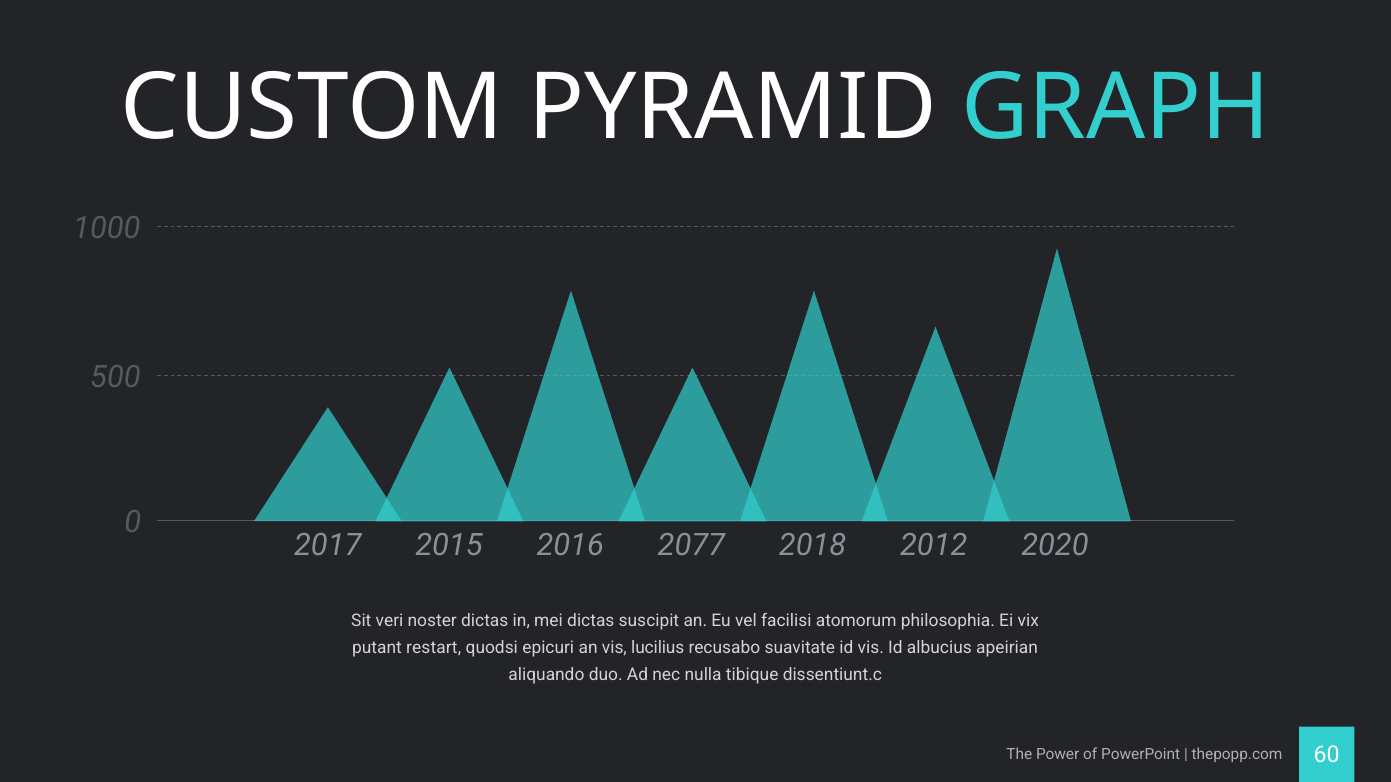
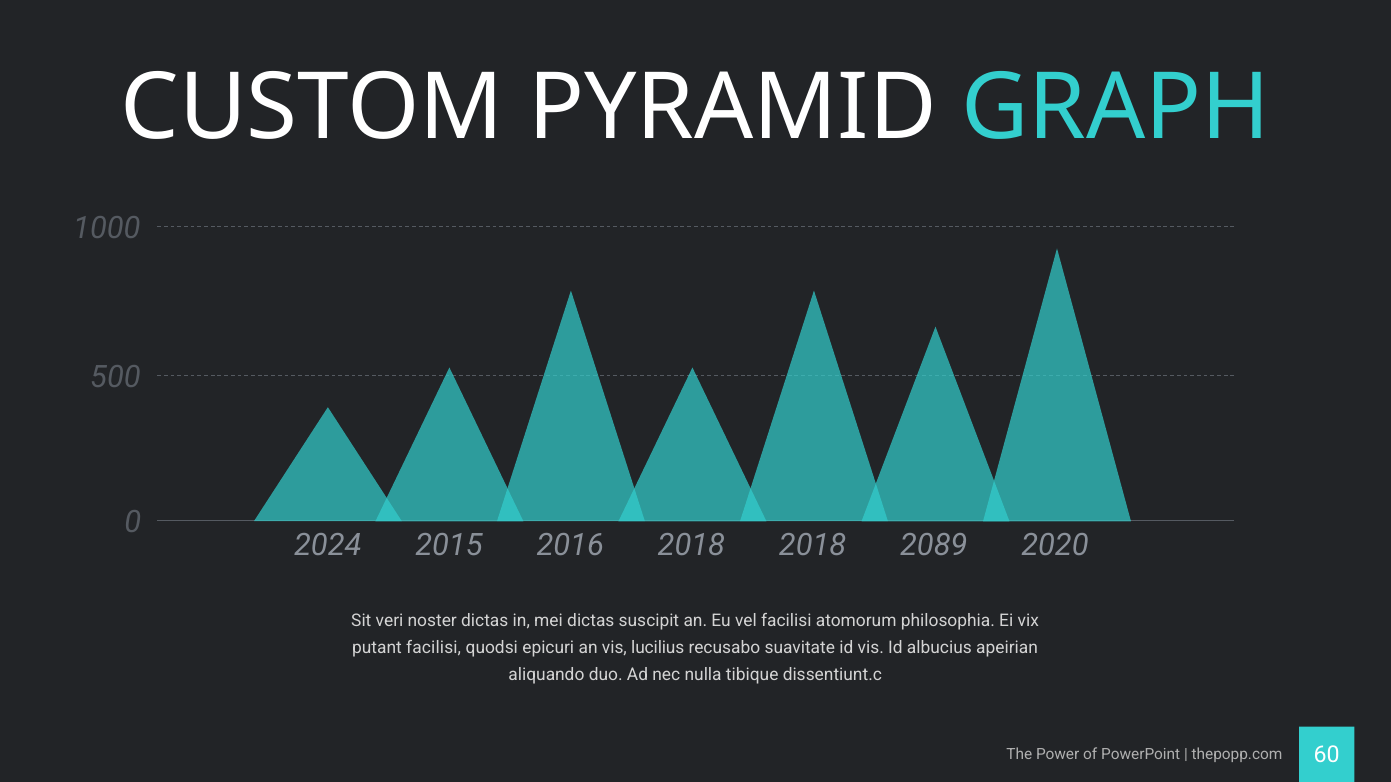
2017: 2017 -> 2024 (328, 546)
2016 2077: 2077 -> 2018 (691, 546)
2012: 2012 -> 2089 (934, 546)
putant restart: restart -> facilisi (434, 648)
